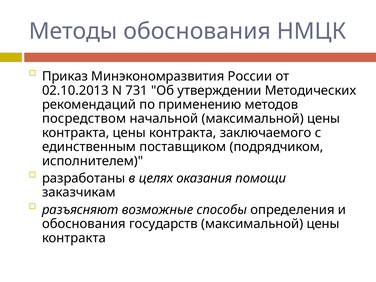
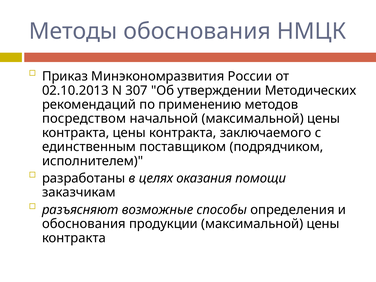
731: 731 -> 307 (136, 90)
государств: государств -> продукции (163, 224)
